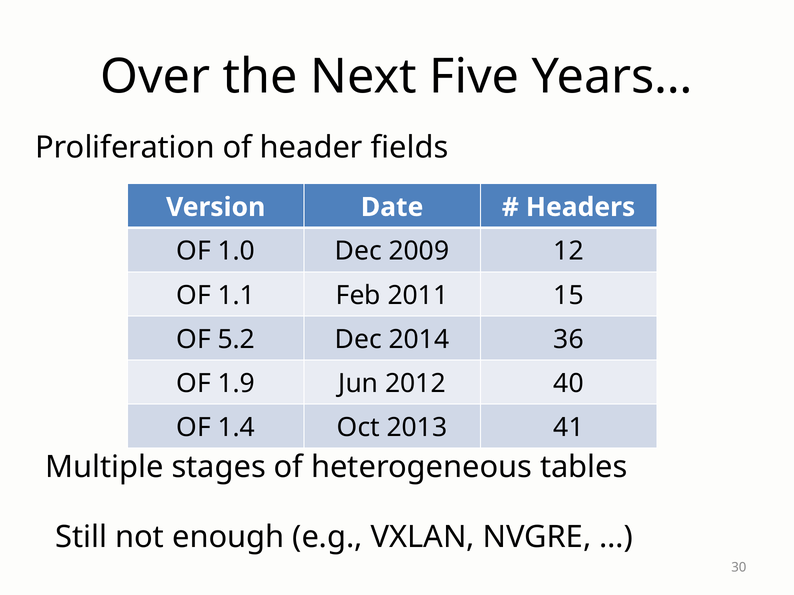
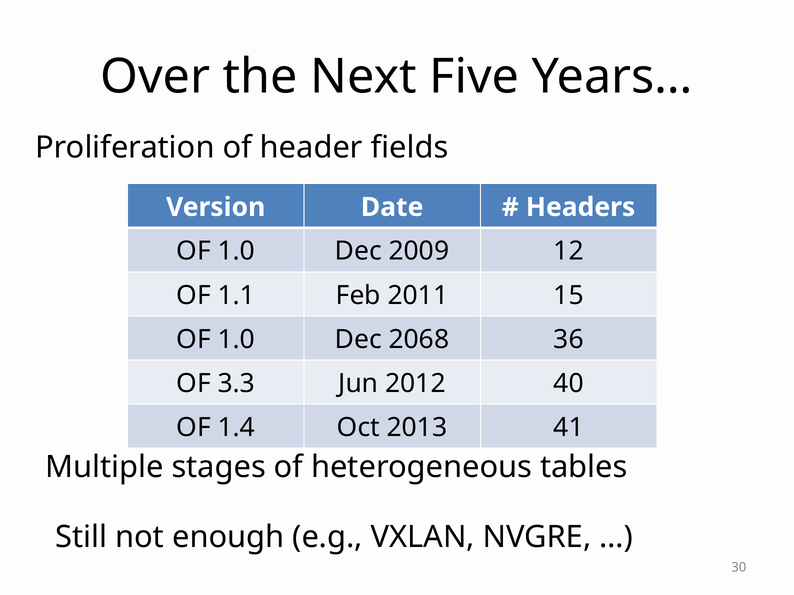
5.2: 5.2 -> 1.0 (236, 340)
2014: 2014 -> 2068 (419, 340)
1.9: 1.9 -> 3.3 (236, 384)
